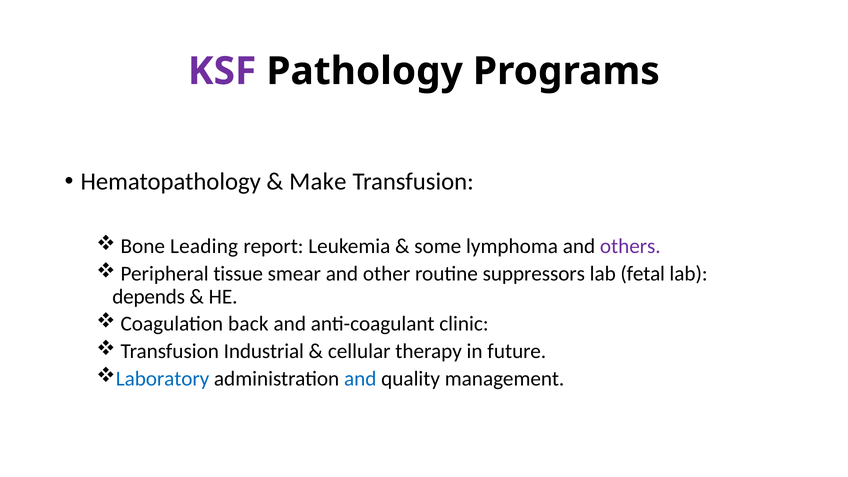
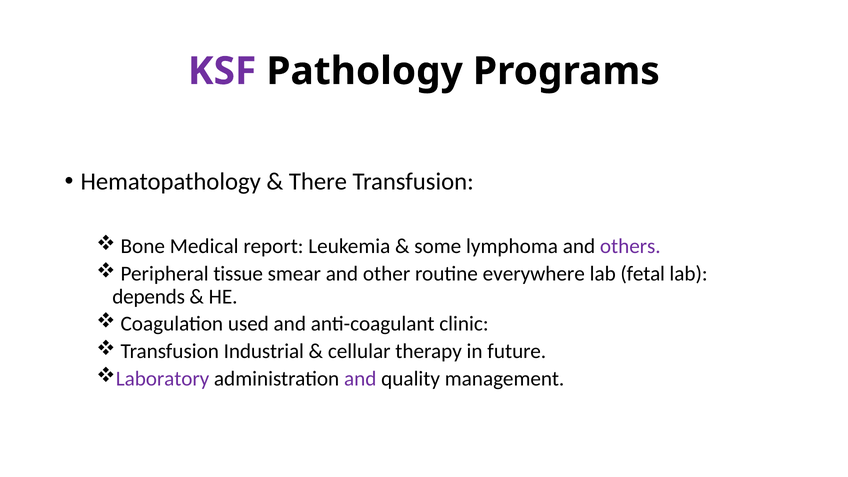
Make: Make -> There (318, 182)
Leading: Leading -> Medical (204, 246)
suppressors: suppressors -> everywhere (534, 274)
back: back -> used (248, 324)
Laboratory colour: blue -> purple (163, 379)
and colour: blue -> purple (360, 379)
